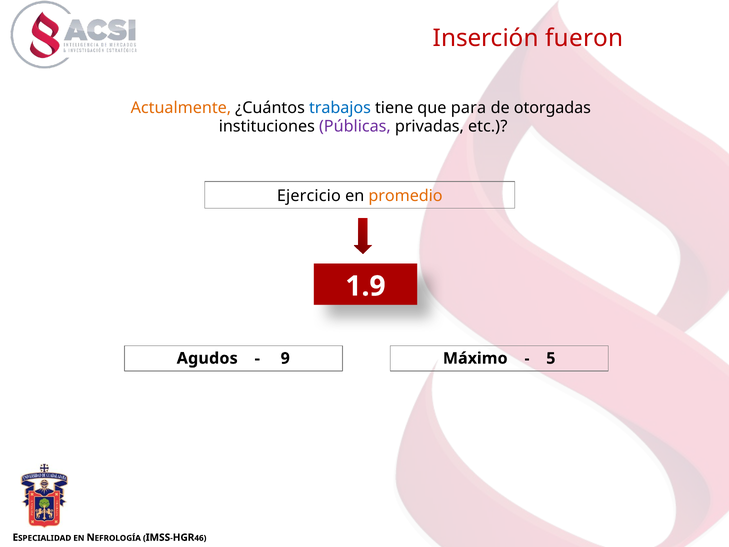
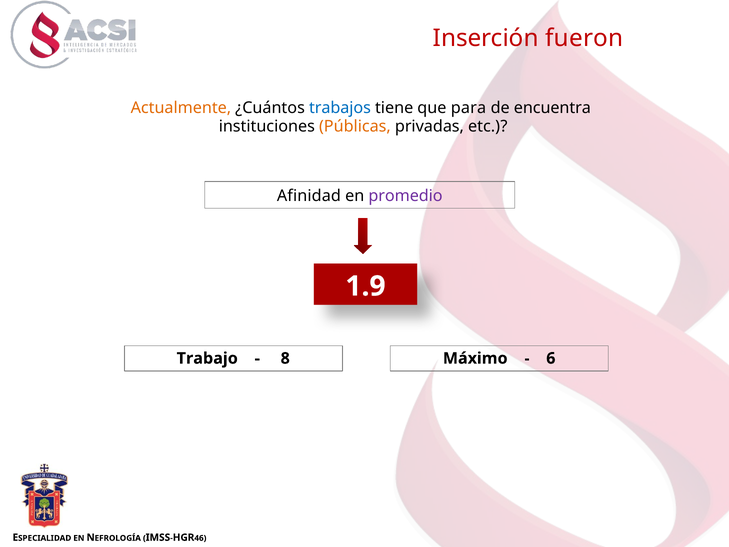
otorgadas: otorgadas -> encuentra (552, 108)
Públicas colour: purple -> orange (355, 126)
Ejercicio: Ejercicio -> Afinidad (309, 196)
promedio colour: orange -> purple (406, 196)
Agudos: Agudos -> Trabajo (207, 358)
9: 9 -> 8 (285, 358)
5: 5 -> 6 (551, 358)
